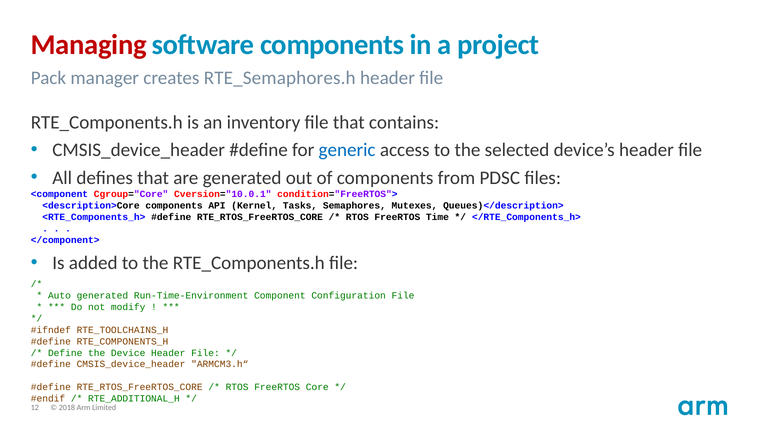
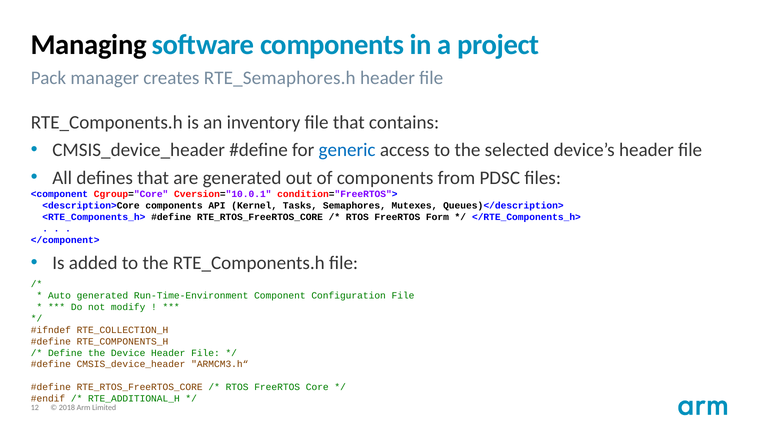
Managing colour: red -> black (89, 45)
Time: Time -> Form (437, 217)
RTE_TOOLCHAINS_H: RTE_TOOLCHAINS_H -> RTE_COLLECTION_H (122, 330)
